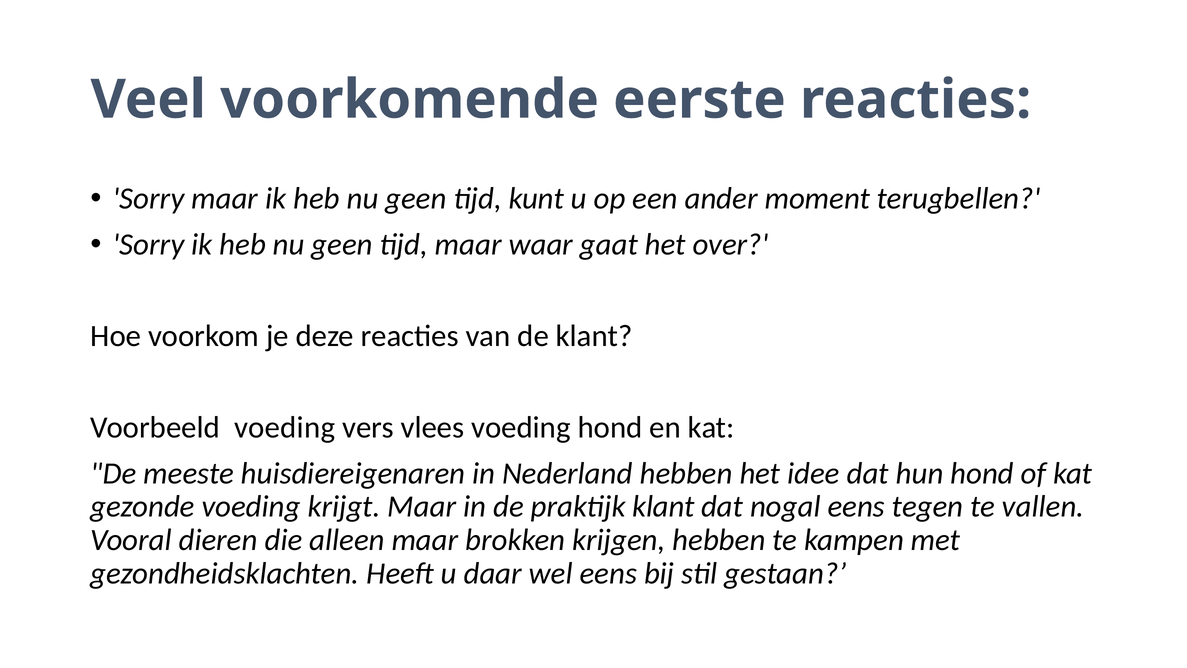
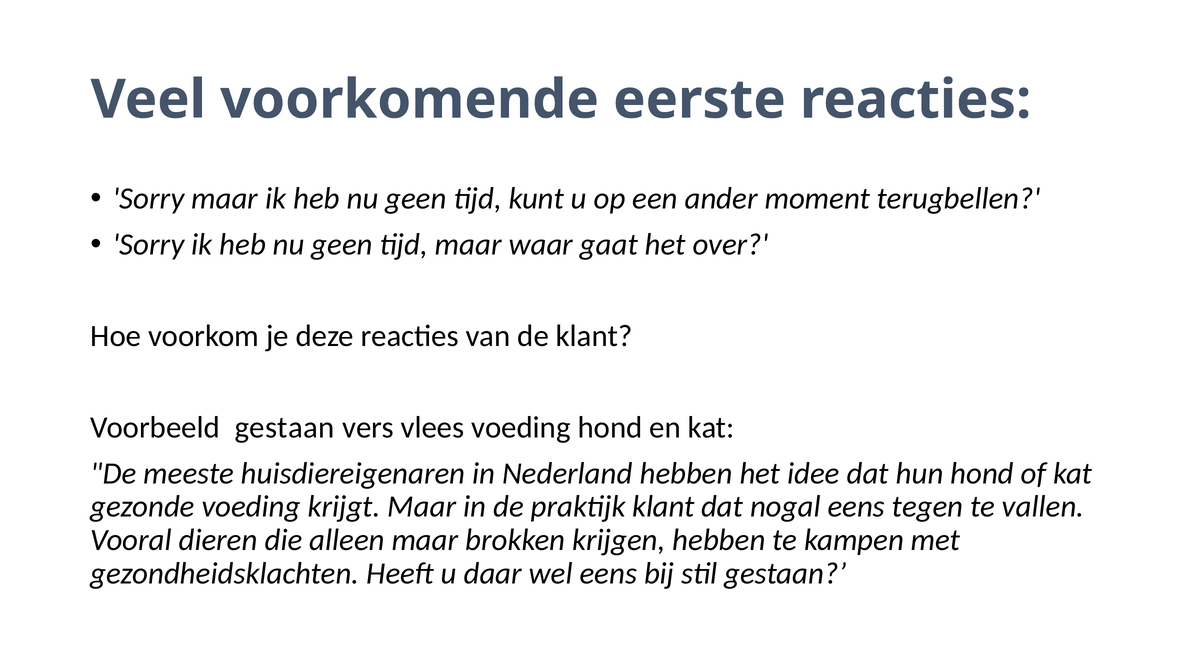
Voorbeeld voeding: voeding -> gestaan (285, 427)
